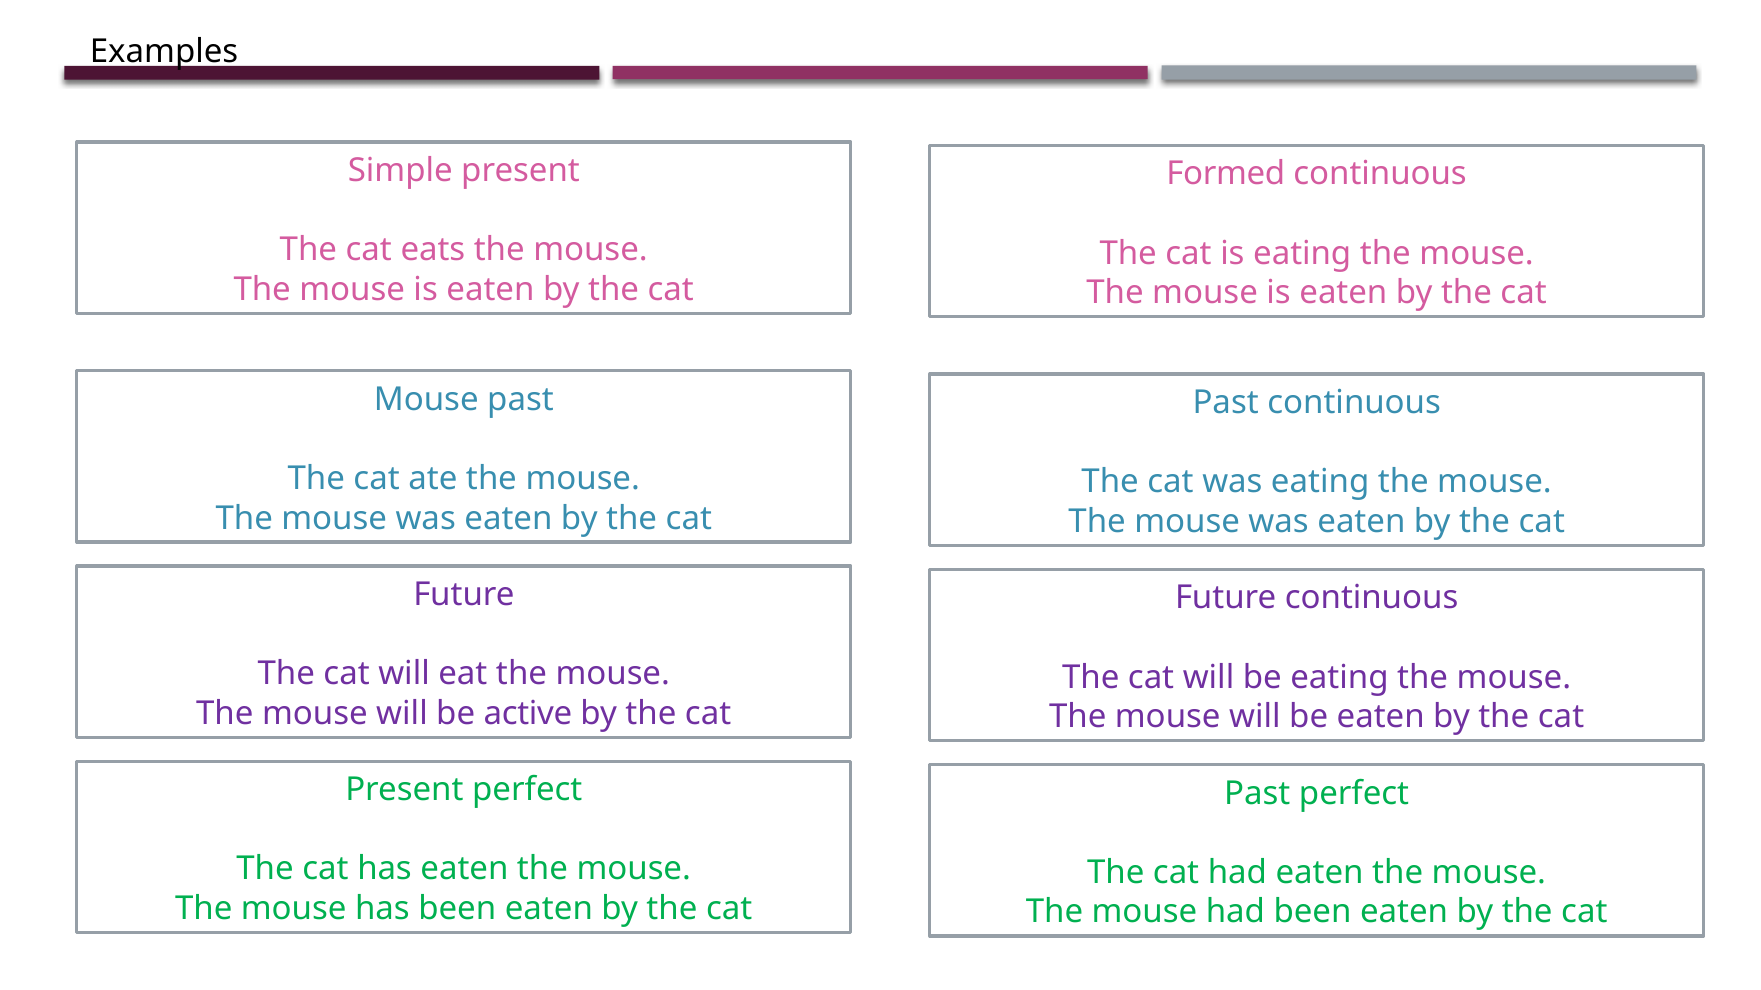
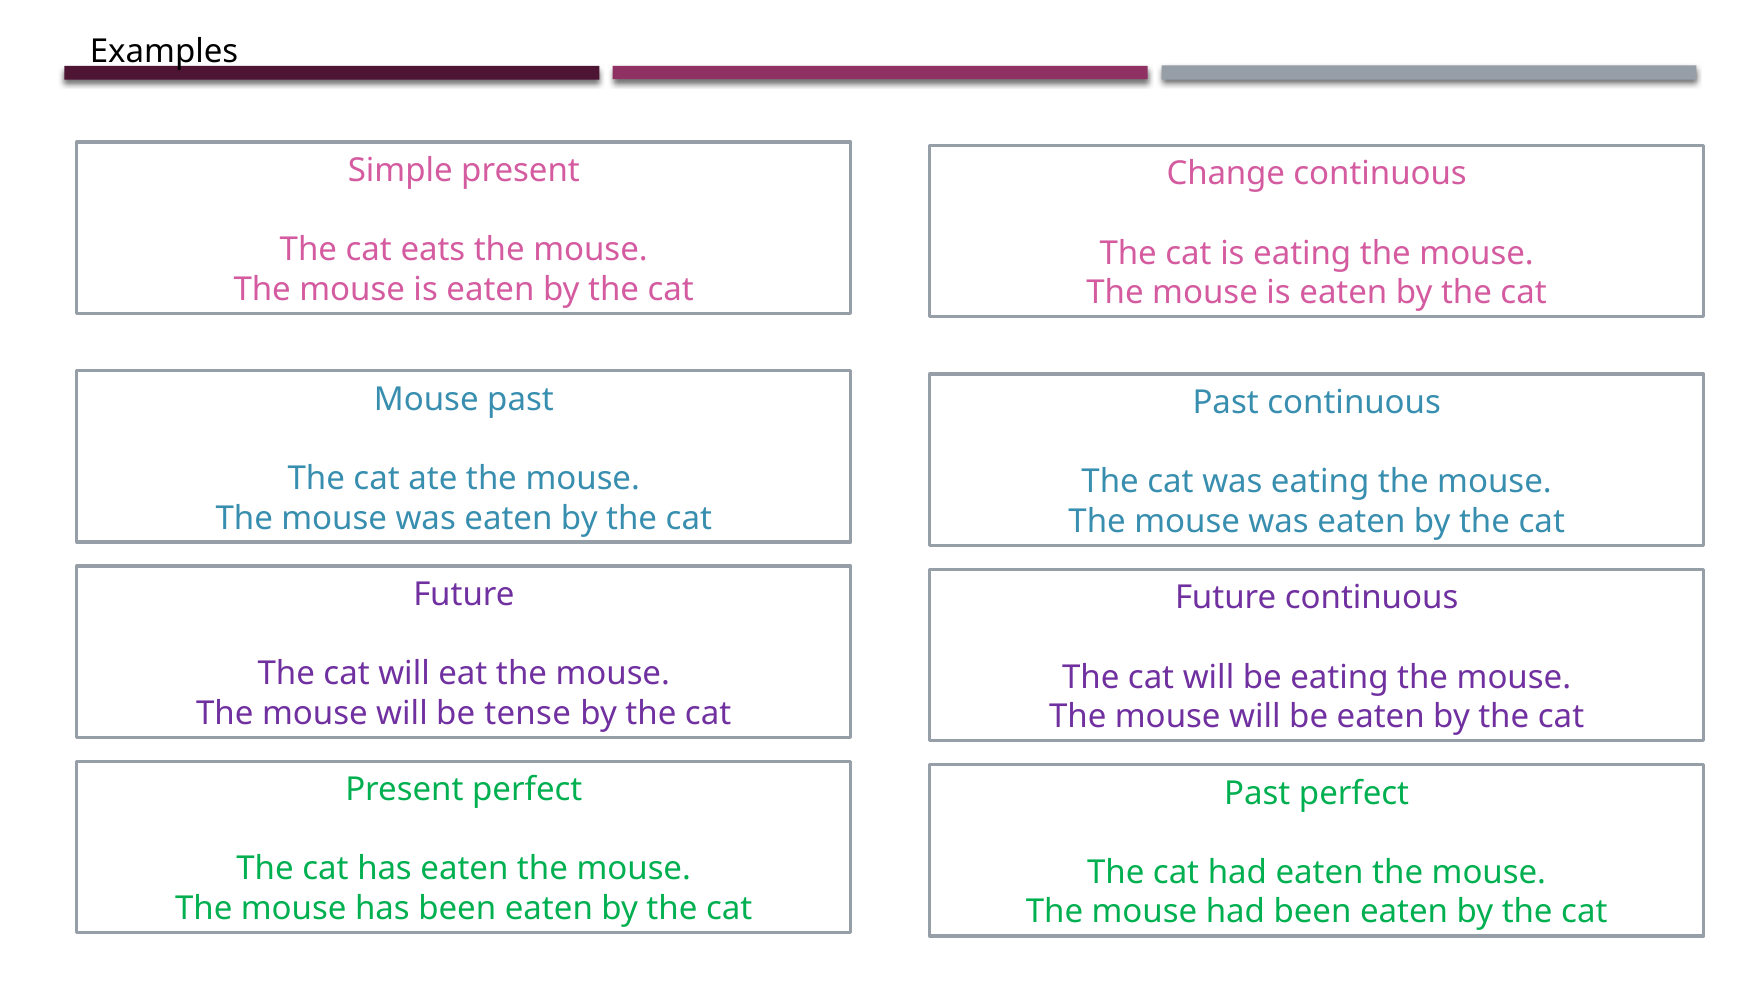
Formed: Formed -> Change (1226, 174)
active: active -> tense (528, 714)
